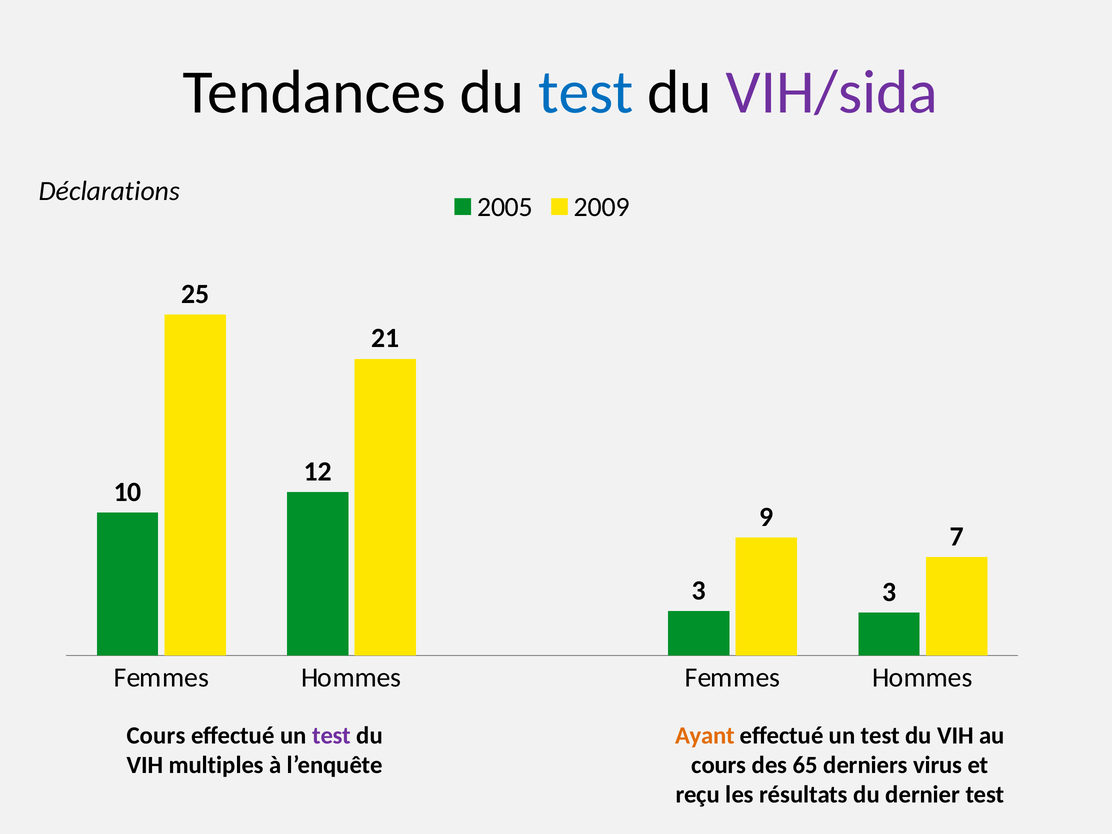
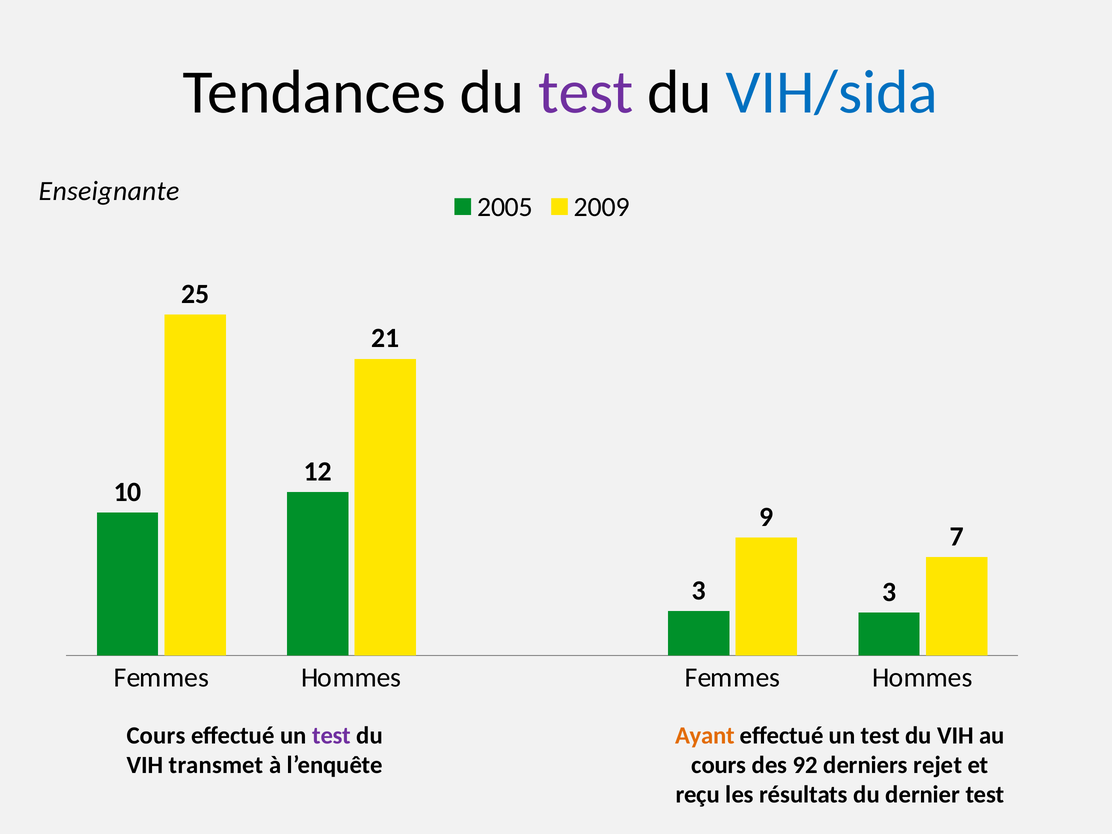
test colour: blue -> purple (586, 92)
VIH/sida colour: purple -> blue (832, 92)
Déclarations: Déclarations -> Enseignante (109, 191)
multiples: multiples -> transmet (216, 765)
65: 65 -> 92 (805, 765)
virus: virus -> rejet (938, 765)
